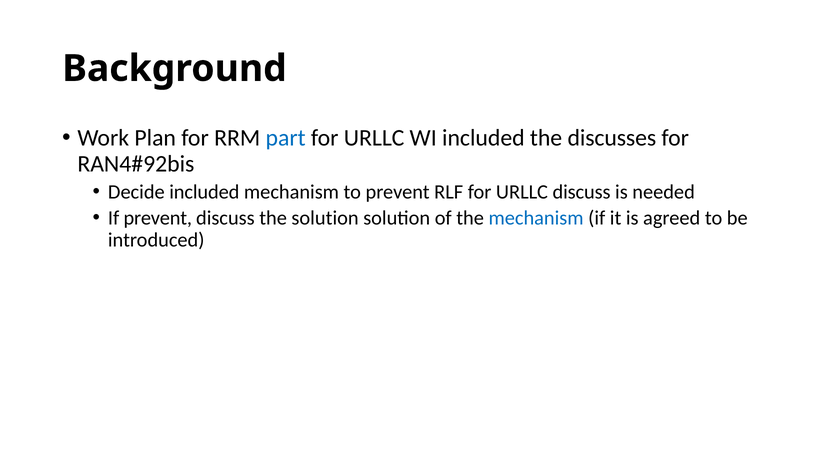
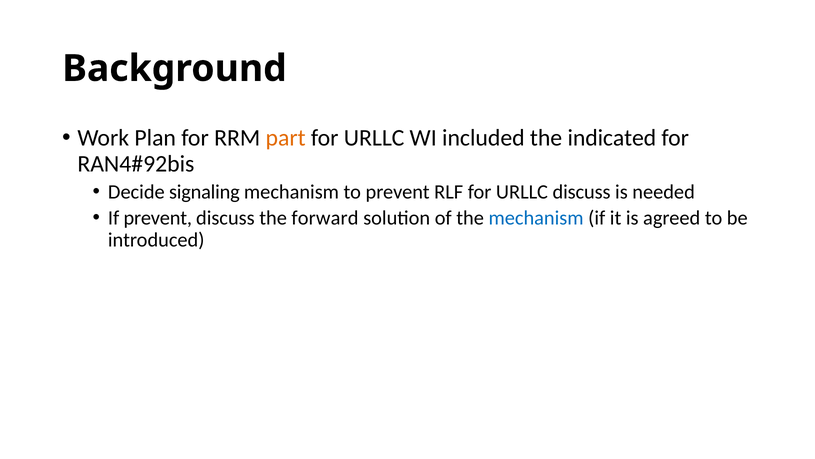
part colour: blue -> orange (286, 138)
discusses: discusses -> indicated (612, 138)
Decide included: included -> signaling (204, 192)
the solution: solution -> forward (325, 218)
